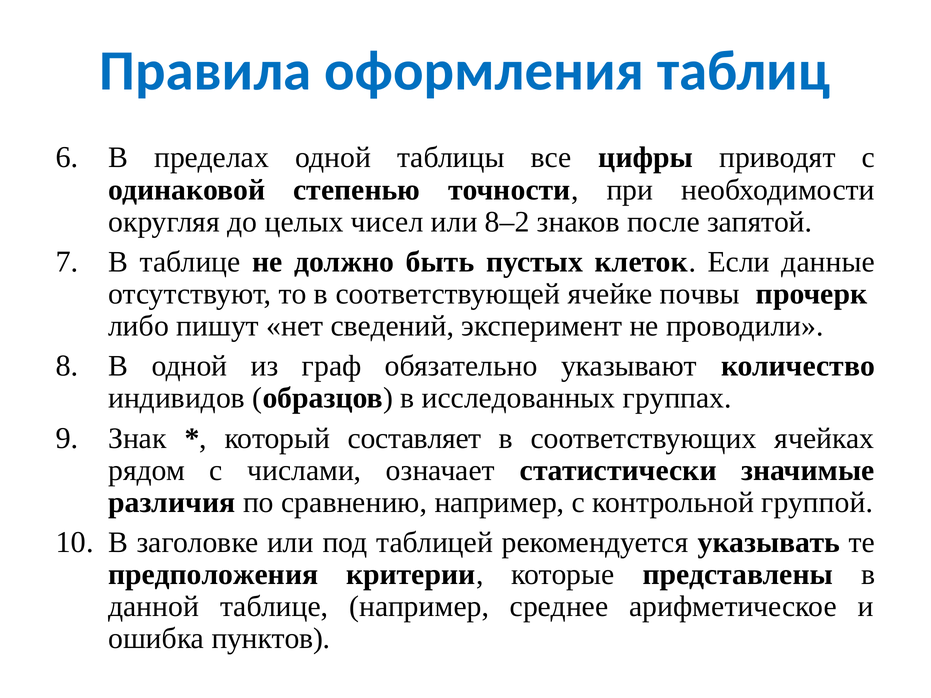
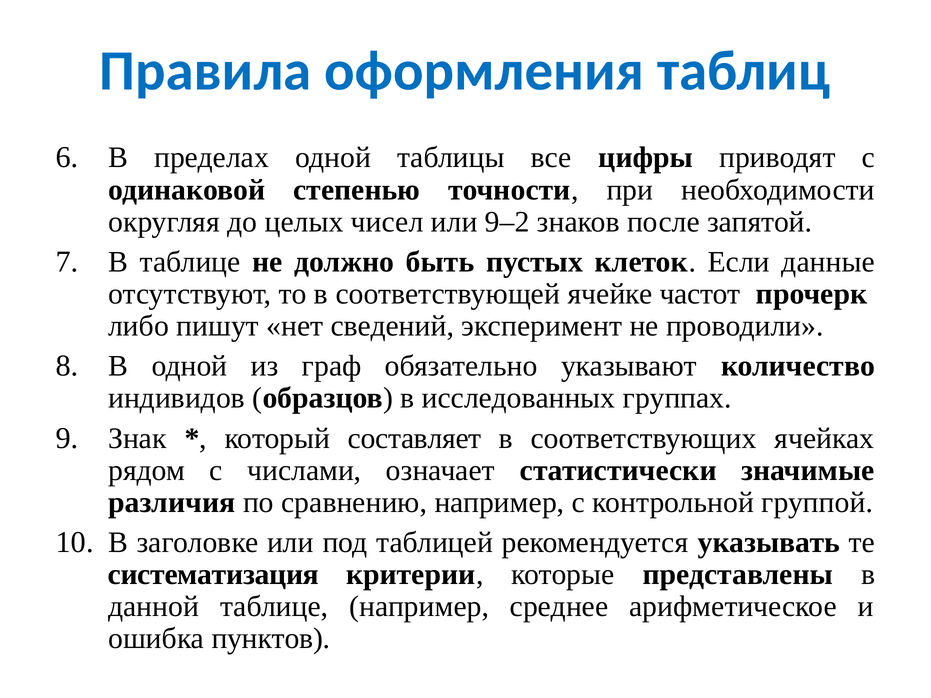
8–2: 8–2 -> 9–2 (507, 222)
почвы: почвы -> частот (700, 294)
предположения: предположения -> систематизация (213, 575)
